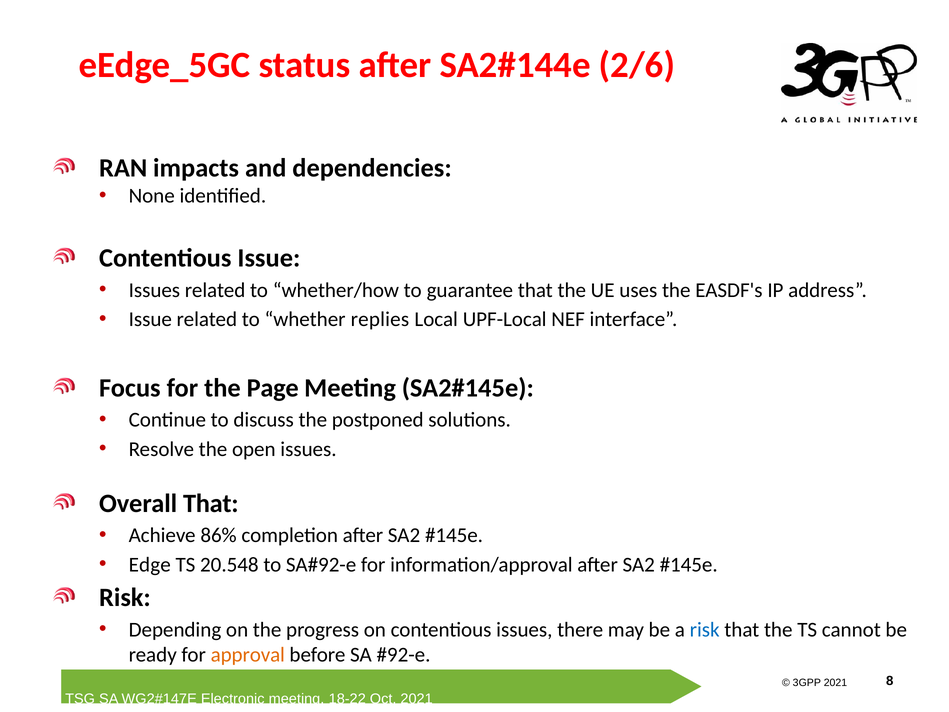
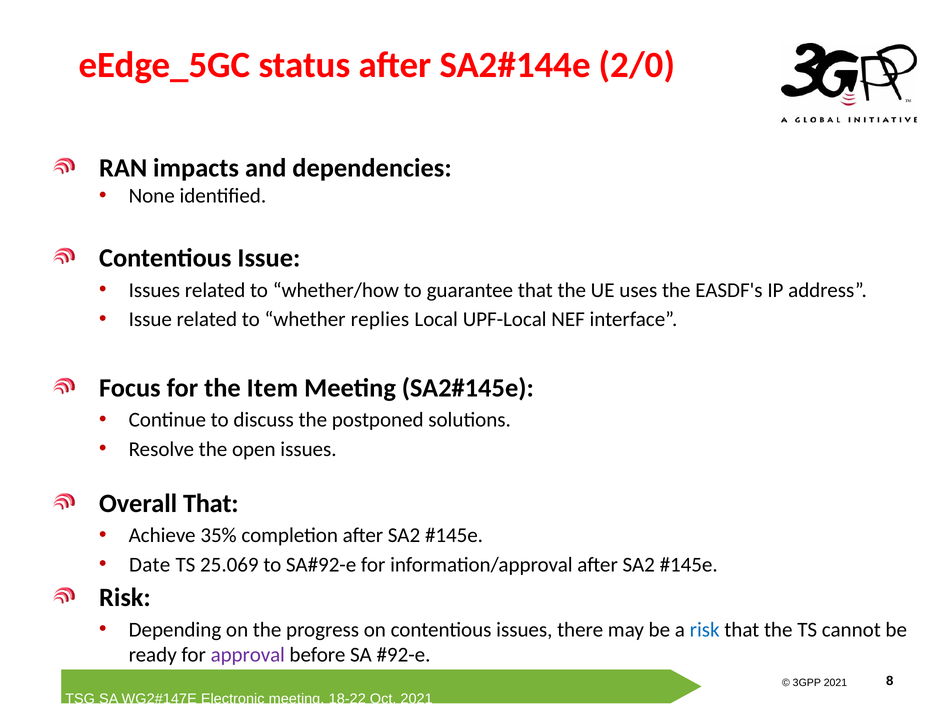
2/6: 2/6 -> 2/0 (637, 65)
Page: Page -> Item (272, 388)
86%: 86% -> 35% (219, 535)
Edge: Edge -> Date (150, 564)
20.548: 20.548 -> 25.069 (229, 564)
approval colour: orange -> purple (248, 655)
